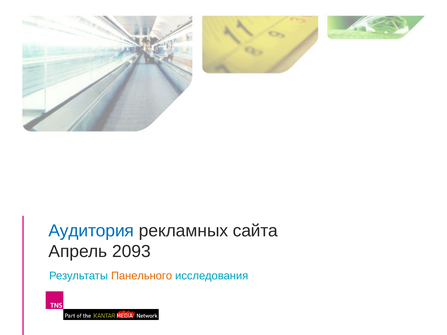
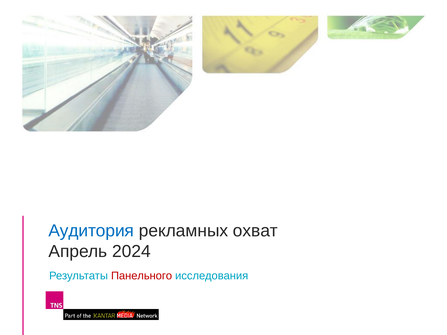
сайта: сайта -> охват (255, 231)
2093: 2093 -> 2024 (131, 252)
Панельного colour: orange -> red (142, 276)
